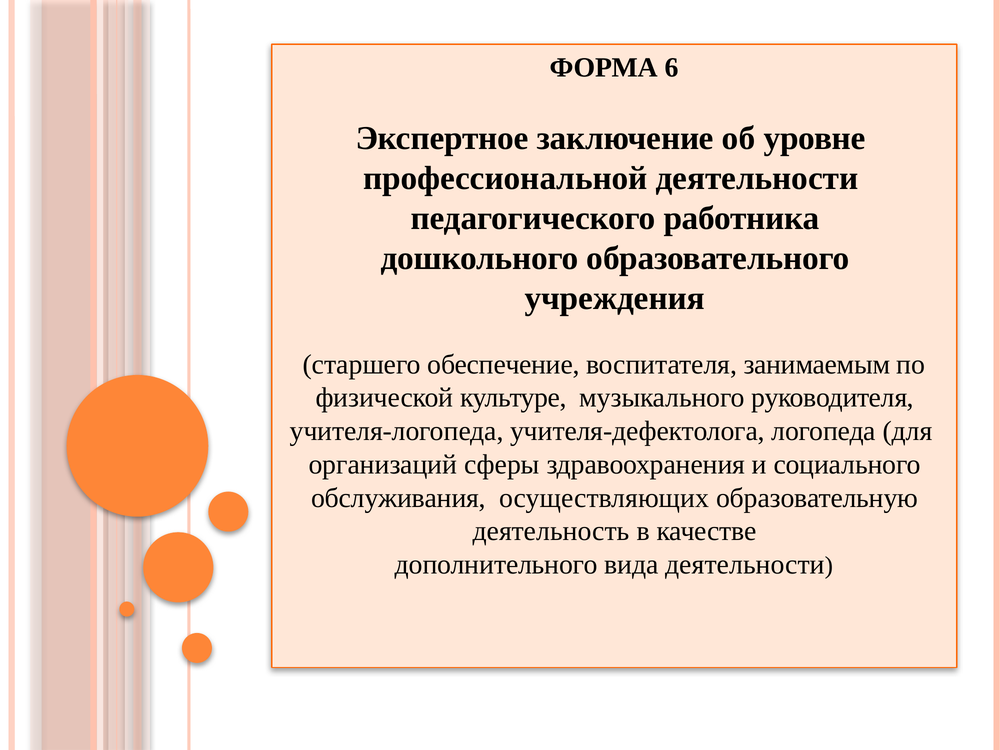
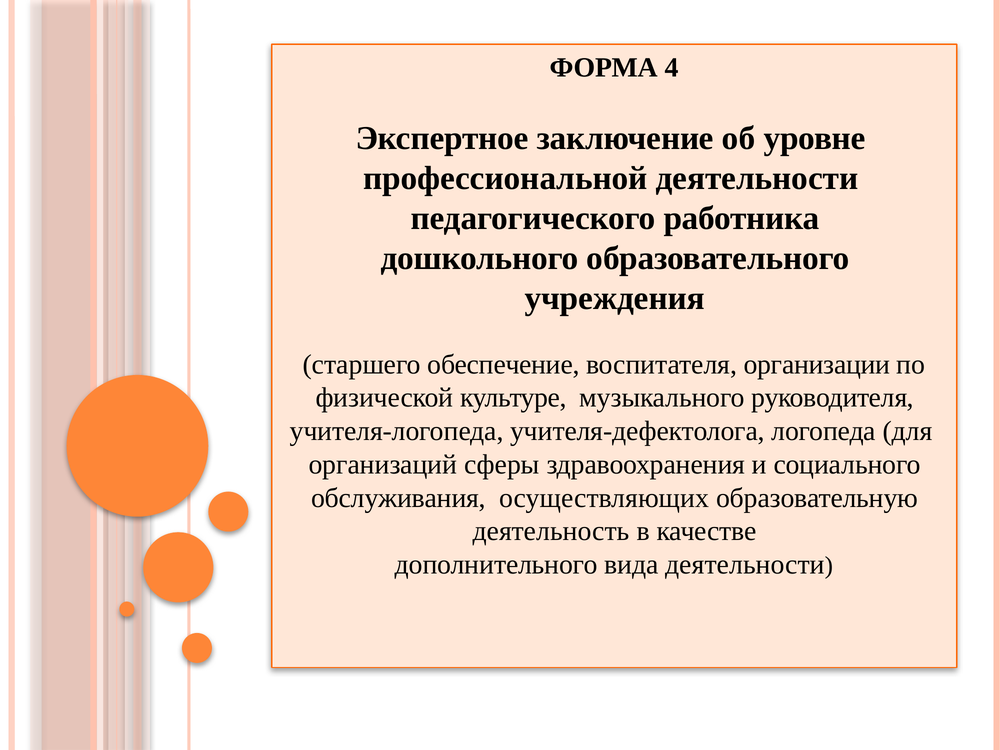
6: 6 -> 4 (672, 68)
занимаемым: занимаемым -> организации (817, 364)
